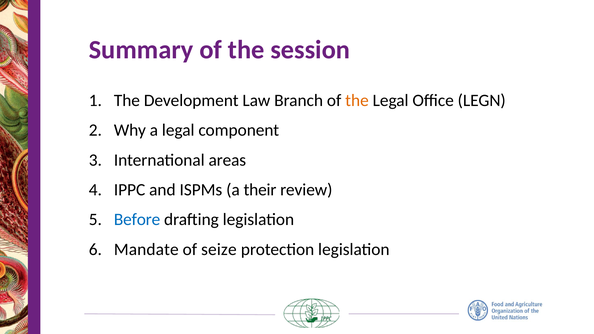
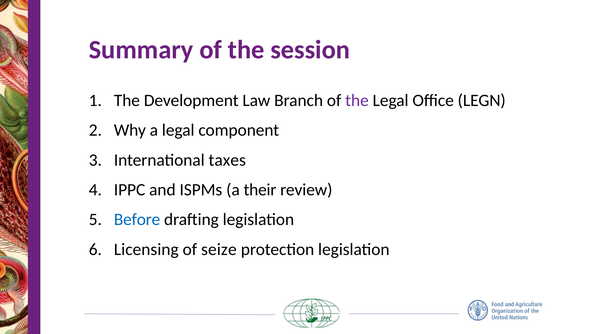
the colour: orange -> purple (357, 100)
areas: areas -> taxes (227, 160)
Mandate: Mandate -> Licensing (146, 249)
